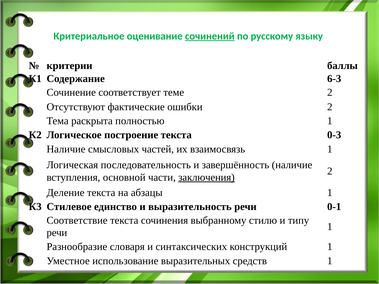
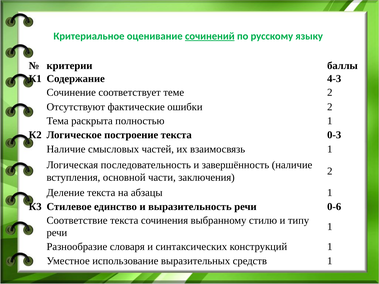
6-3: 6-3 -> 4-3 (334, 79)
заключения underline: present -> none (206, 177)
0-1: 0-1 -> 0-6 (334, 207)
